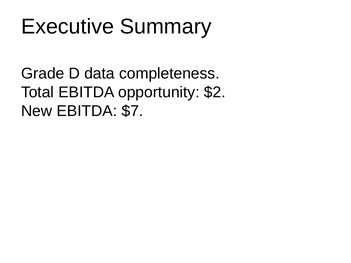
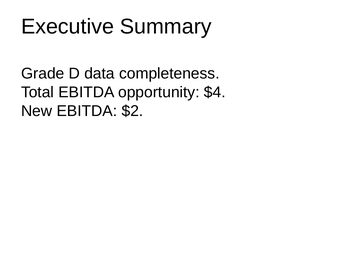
$2: $2 -> $4 (215, 92)
$7: $7 -> $2 (132, 111)
